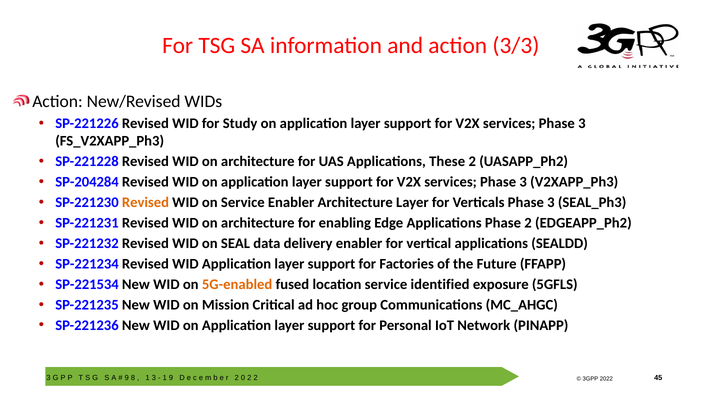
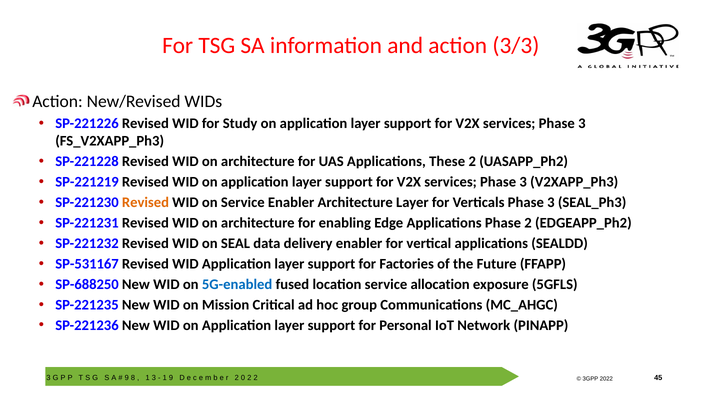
SP-204284: SP-204284 -> SP-221219 (87, 182)
SP-221234: SP-221234 -> SP-531167 (87, 264)
SP-221534: SP-221534 -> SP-688250 (87, 284)
5G-enabled colour: orange -> blue (237, 284)
identified: identified -> allocation (440, 284)
